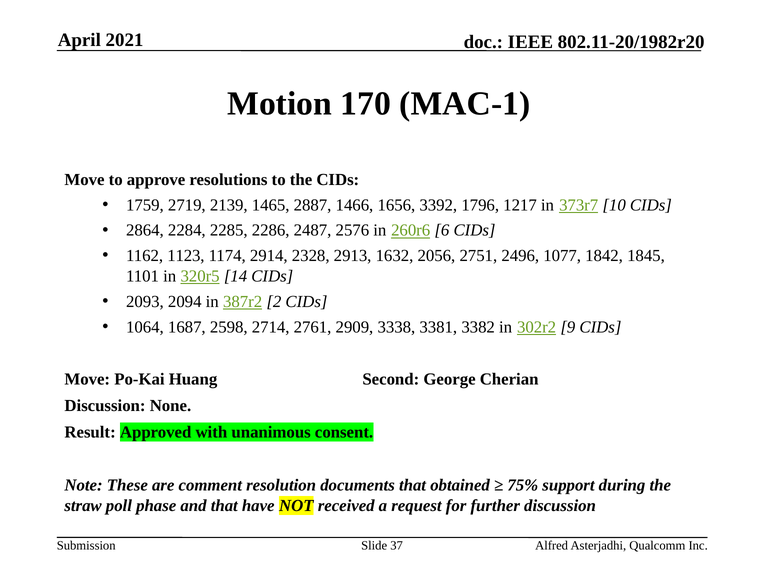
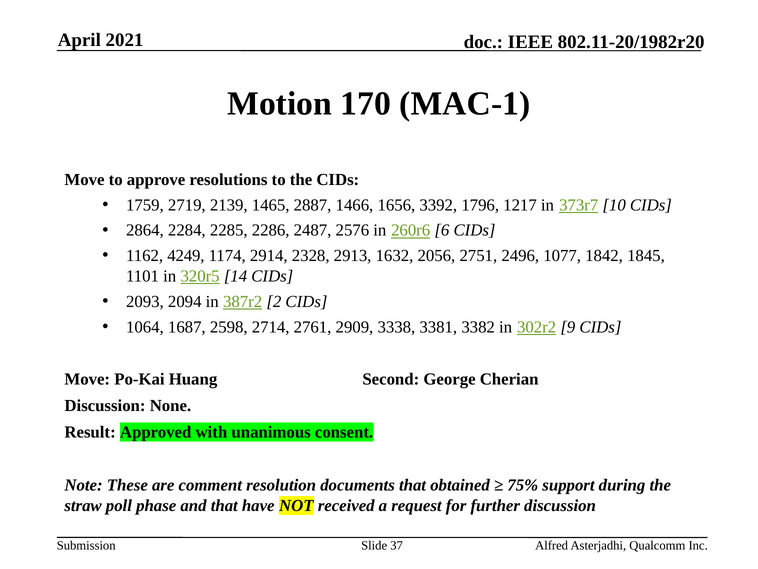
1123: 1123 -> 4249 (186, 256)
